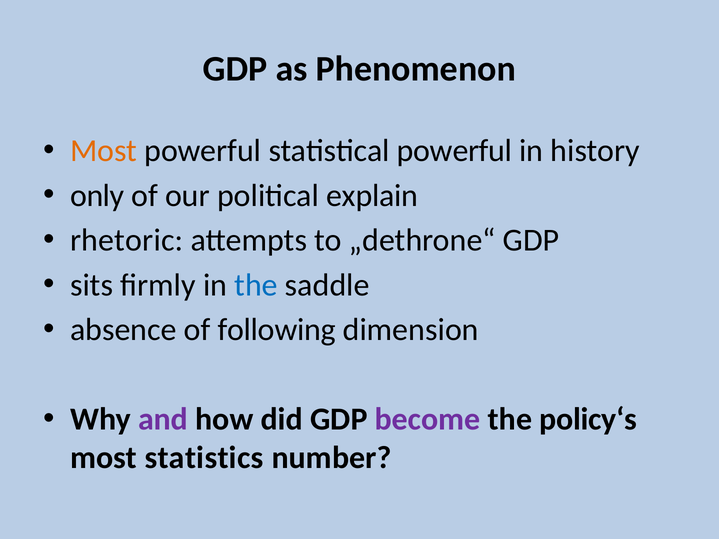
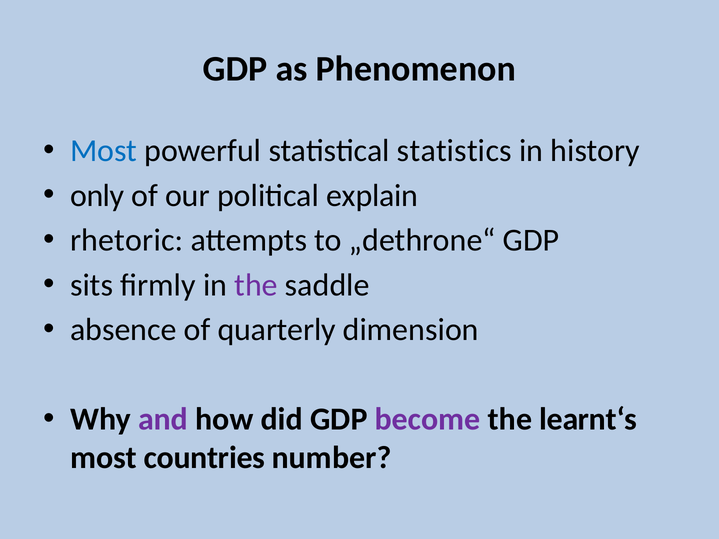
Most colour: orange -> blue (104, 151)
statistical powerful: powerful -> statistics (454, 151)
the colour: blue -> purple (256, 285)
following: following -> quarterly (277, 330)
policy‘s: policy‘s -> learnt‘s (588, 420)
statistics: statistics -> countries (204, 458)
